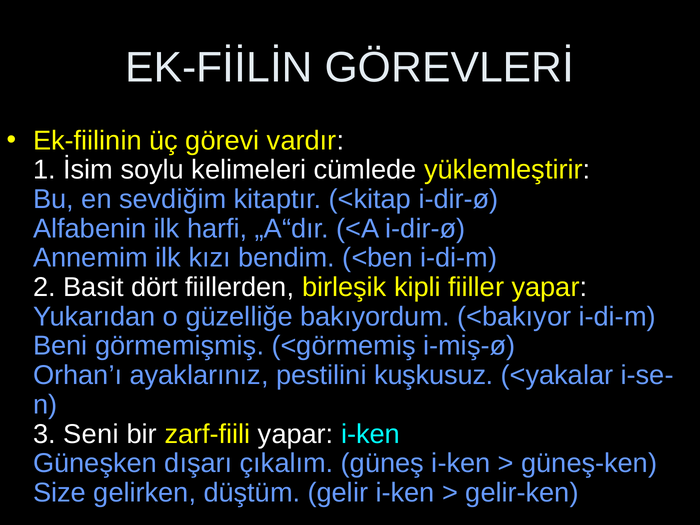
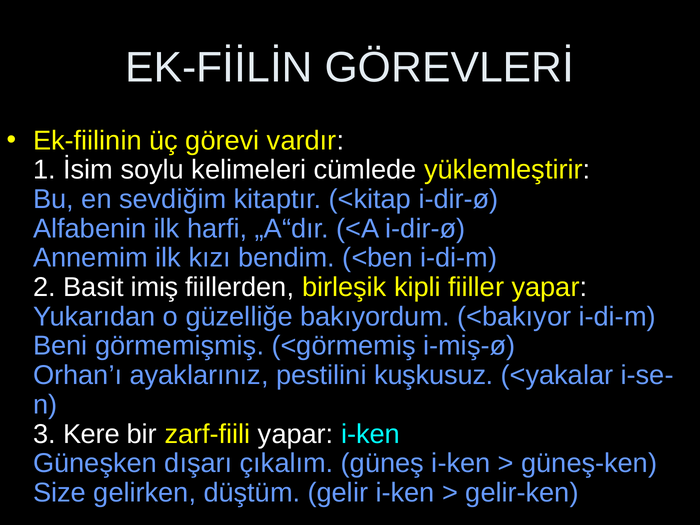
dört: dört -> imiş (155, 287)
Seni: Seni -> Kere (91, 434)
